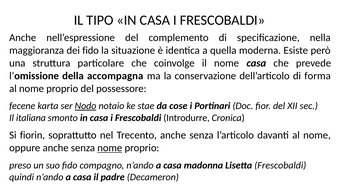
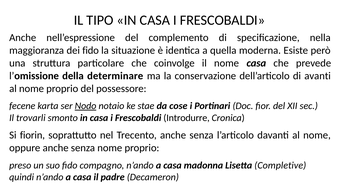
accompagna: accompagna -> determinare (115, 76)
forma: forma -> avanti (318, 76)
italiana: italiana -> trovarli (31, 118)
nome underline: present -> none (110, 148)
Lisetta Frescobaldi: Frescobaldi -> Completive (280, 165)
